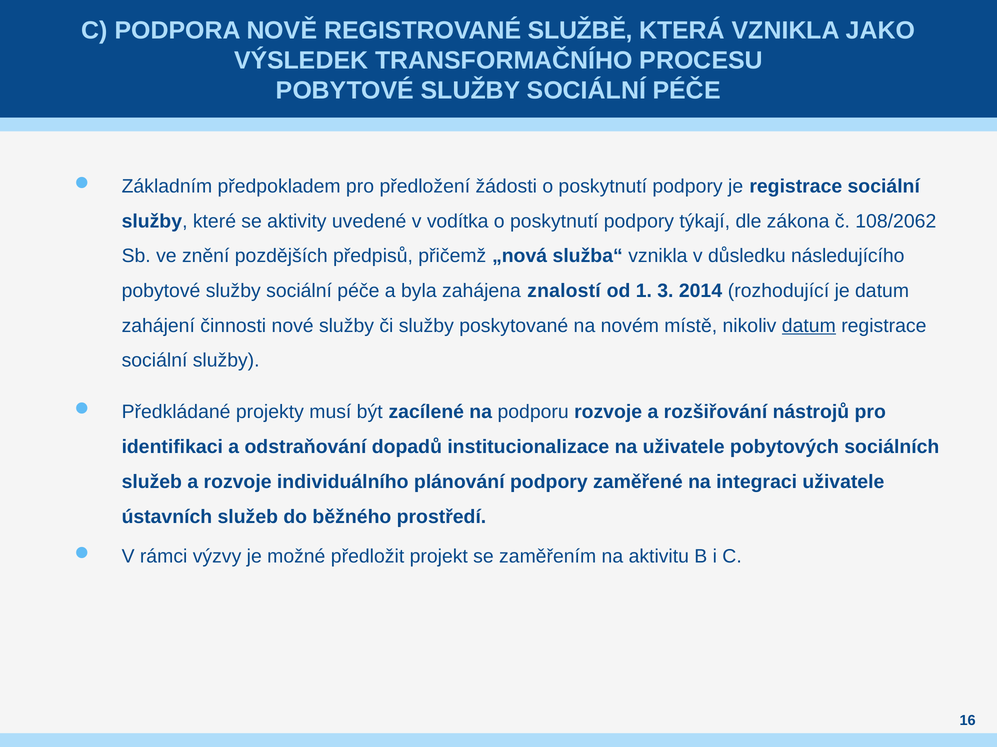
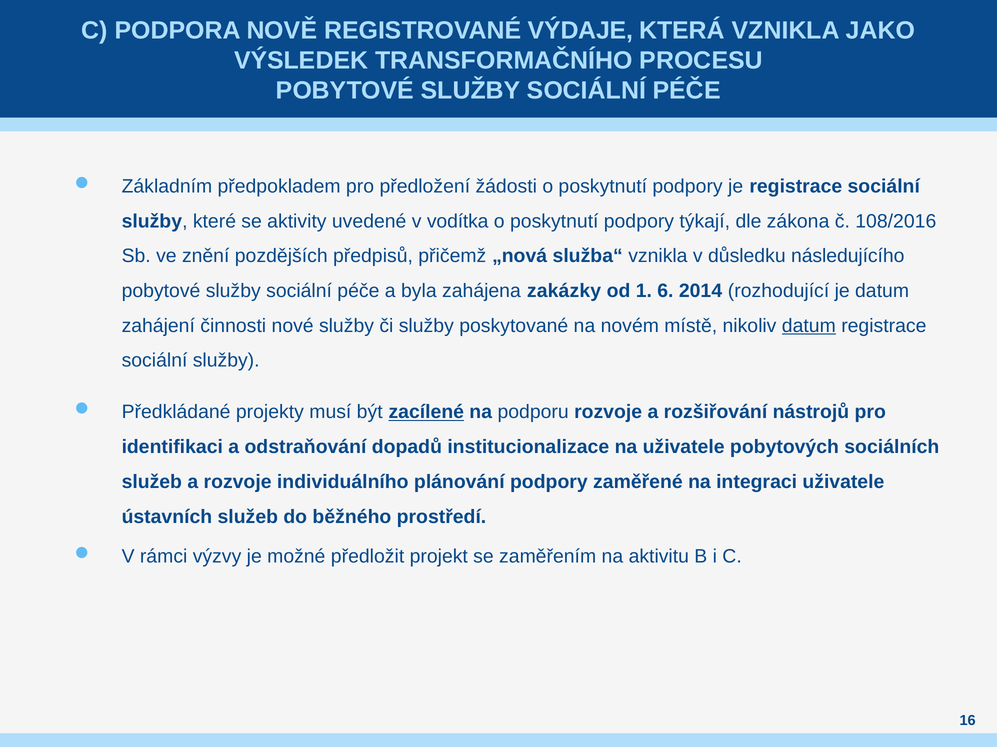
SLUŽBĚ: SLUŽBĚ -> VÝDAJE (580, 31)
108/2062: 108/2062 -> 108/2016 (896, 221)
znalostí: znalostí -> zakázky (564, 291)
3: 3 -> 6 (665, 291)
zacílené underline: none -> present (426, 412)
